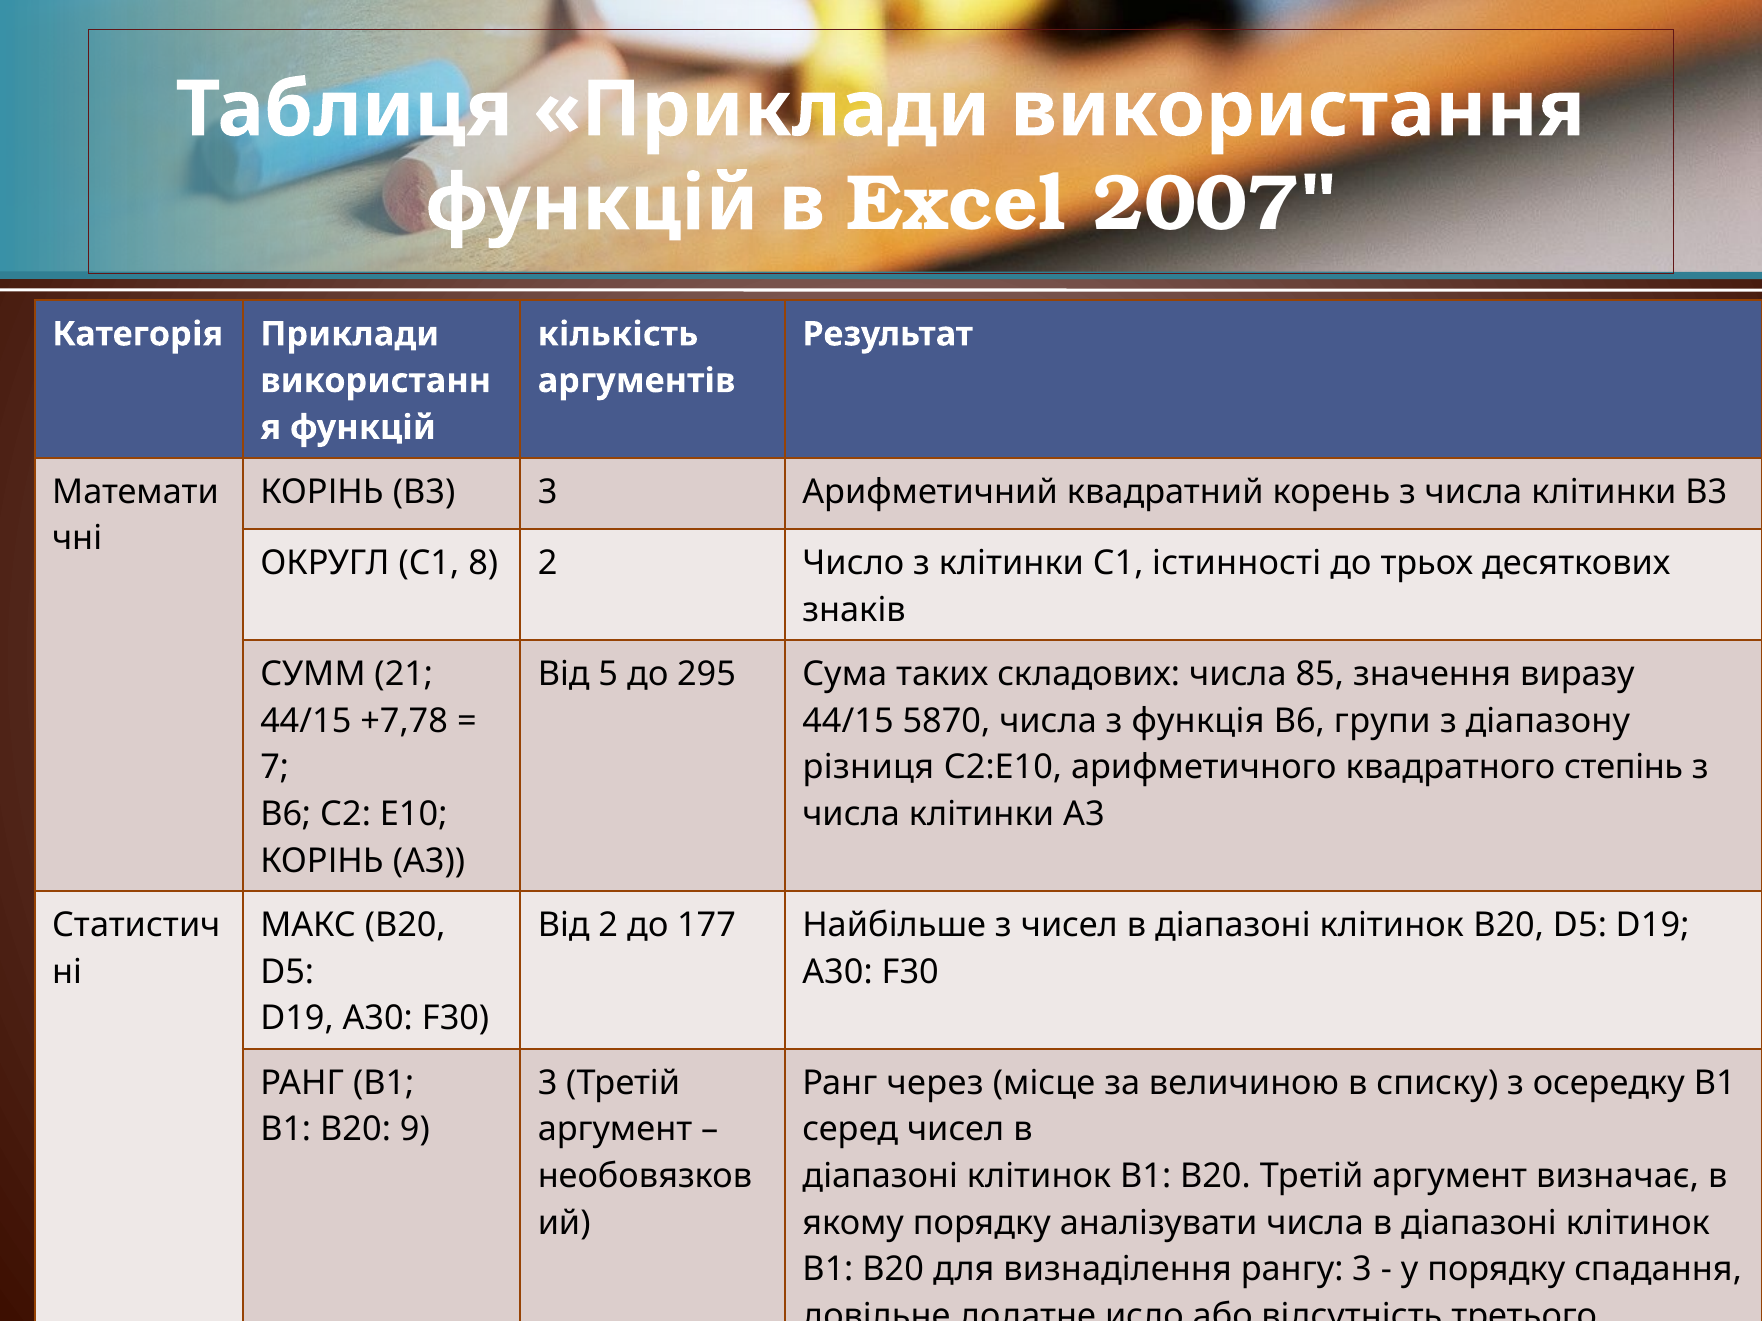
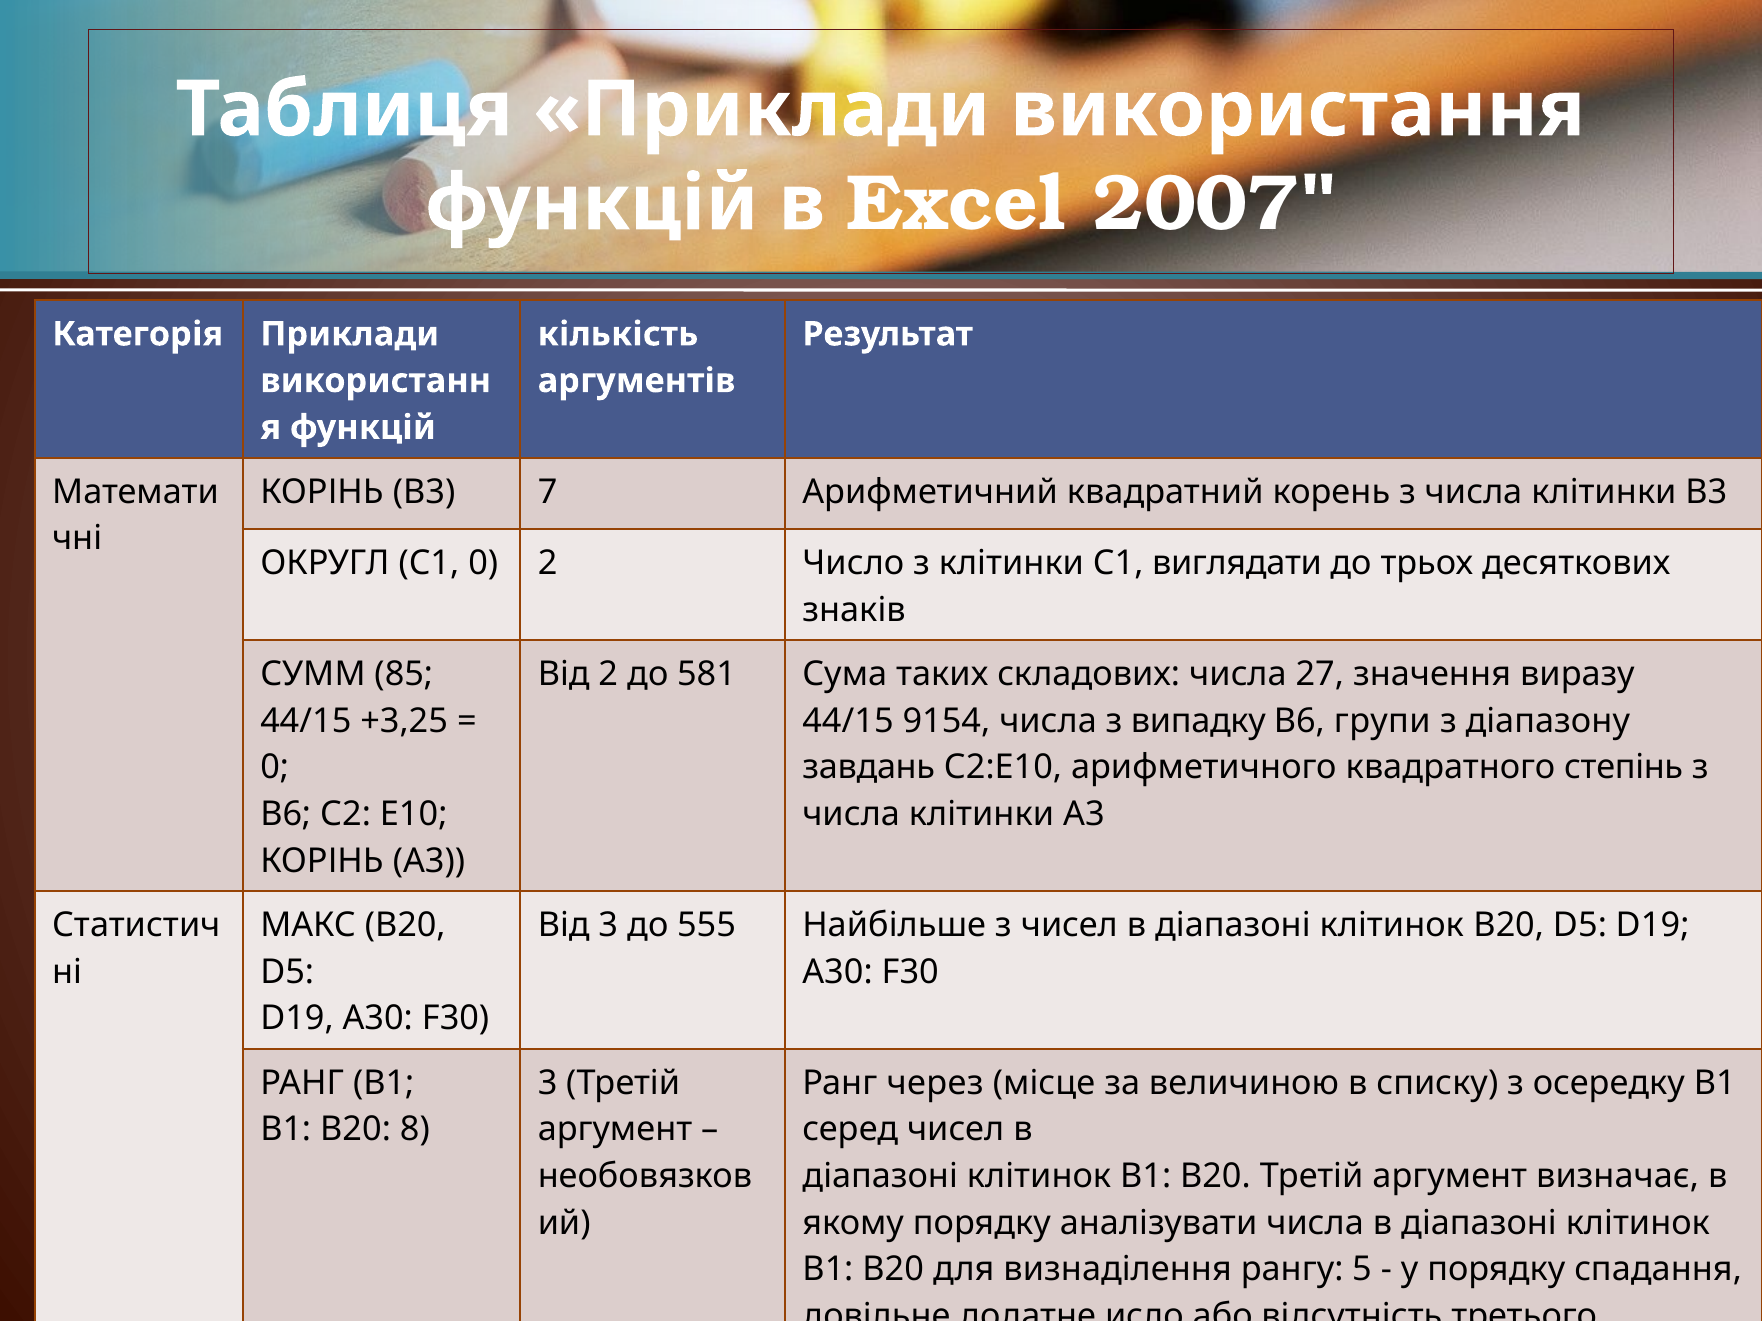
B3 3: 3 -> 7 (548, 492)
C1 8: 8 -> 0 (483, 563)
істинності: істинності -> виглядати (1237, 563)
21: 21 -> 85 (404, 675)
Від 5: 5 -> 2 (608, 675)
295: 295 -> 581 (707, 675)
85: 85 -> 27 (1320, 675)
+7,78: +7,78 -> +3,25 (404, 721)
5870: 5870 -> 9154 (946, 721)
функція: функція -> випадку (1198, 721)
7: 7 -> 0 (275, 768)
різниця: різниця -> завдань (869, 768)
Від 2: 2 -> 3 (608, 926)
177: 177 -> 555 (707, 926)
В20 9: 9 -> 8 (415, 1130)
рангу 3: 3 -> 5 (1362, 1270)
